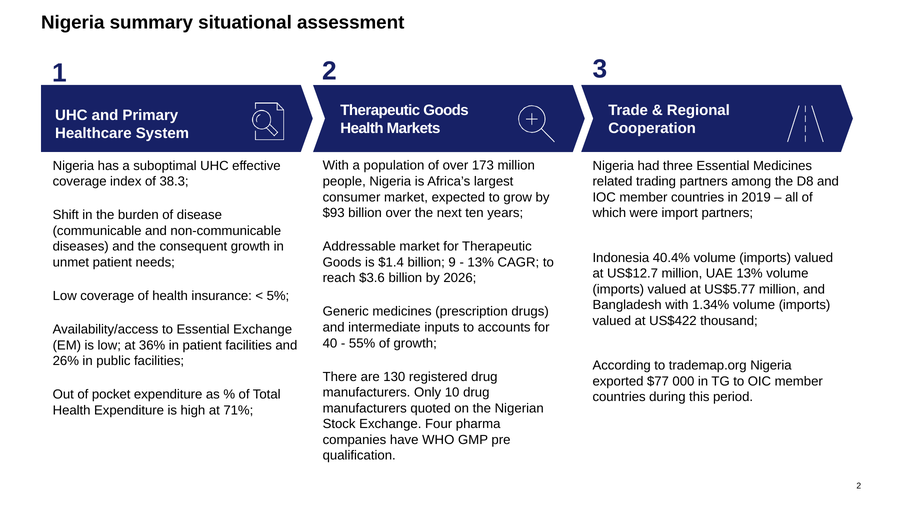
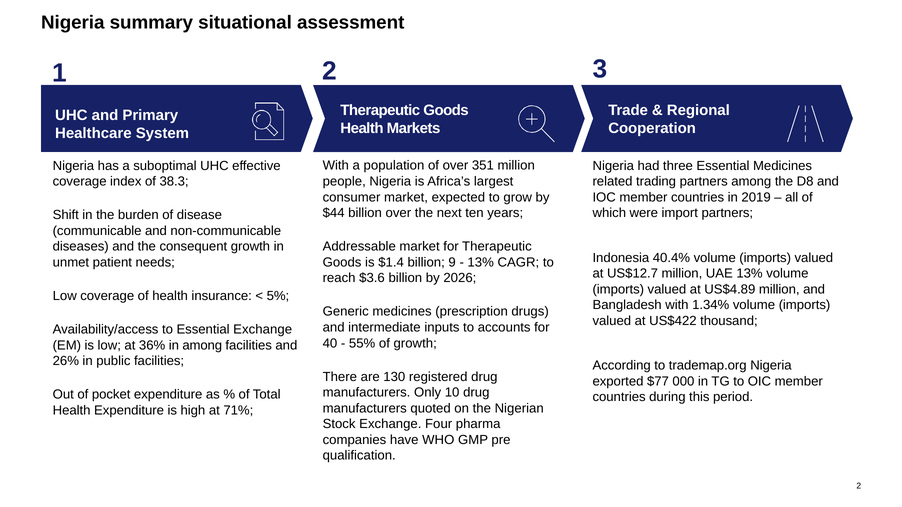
173: 173 -> 351 (483, 166)
$93: $93 -> $44 (334, 213)
US$5.77: US$5.77 -> US$4.89 (730, 290)
in patient: patient -> among (202, 345)
